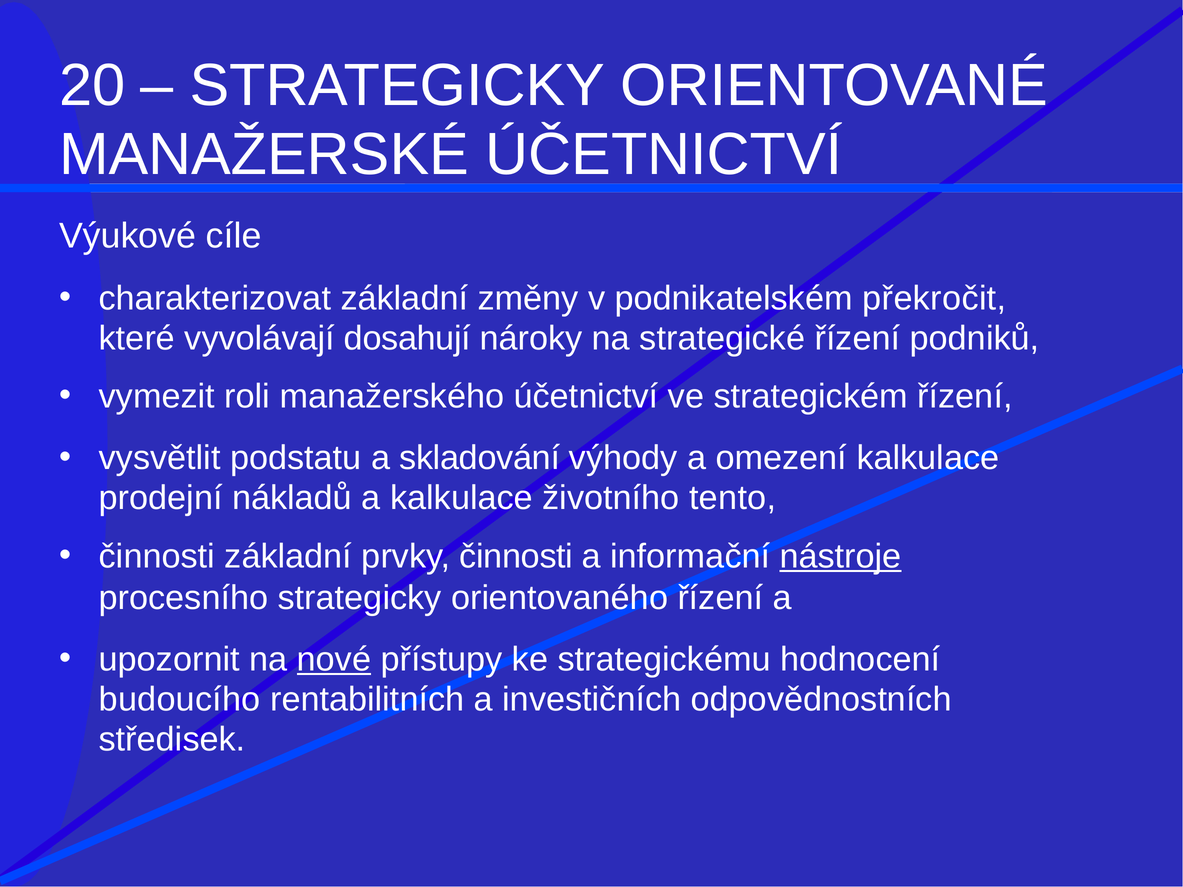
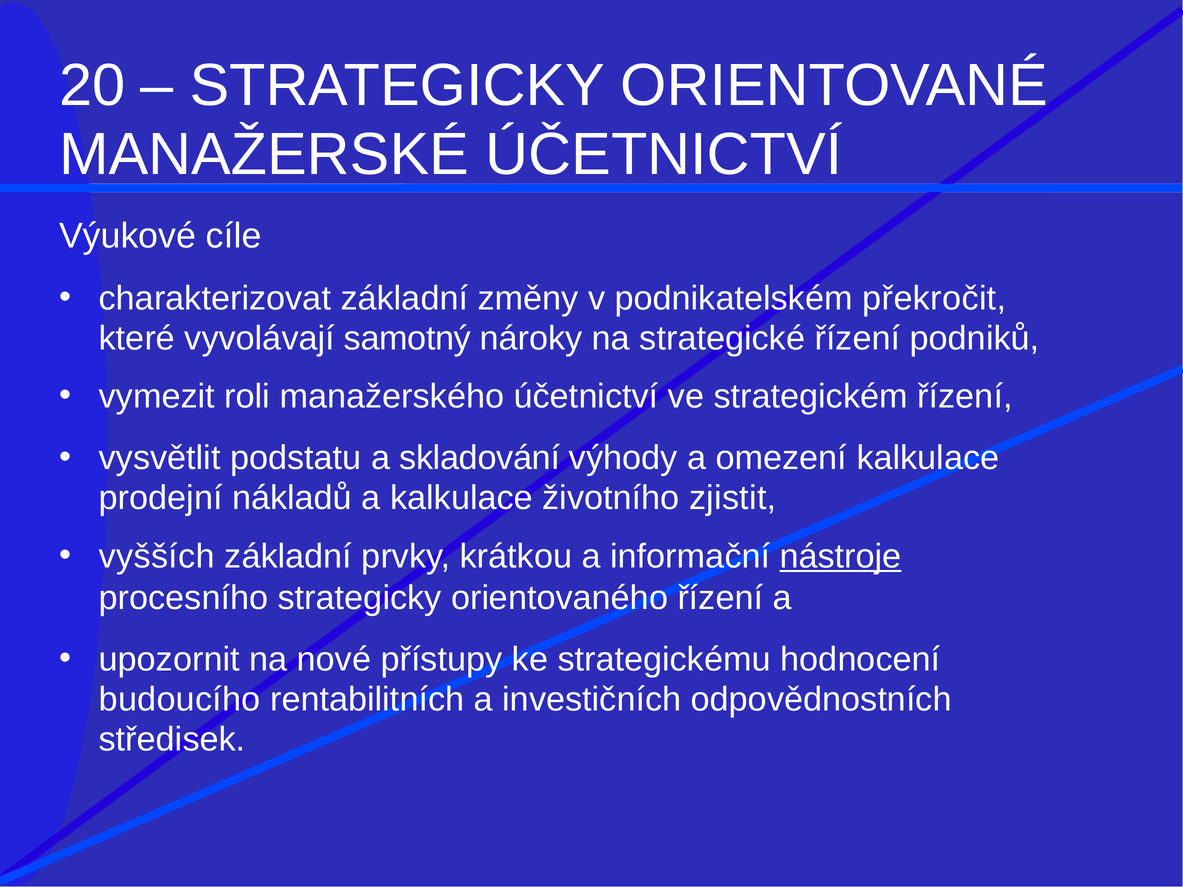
dosahují: dosahují -> samotný (407, 338)
tento: tento -> zjistit (733, 498)
činnosti: činnosti -> vyšších (157, 557)
prvky činnosti: činnosti -> krátkou (516, 557)
nové underline: present -> none (334, 660)
